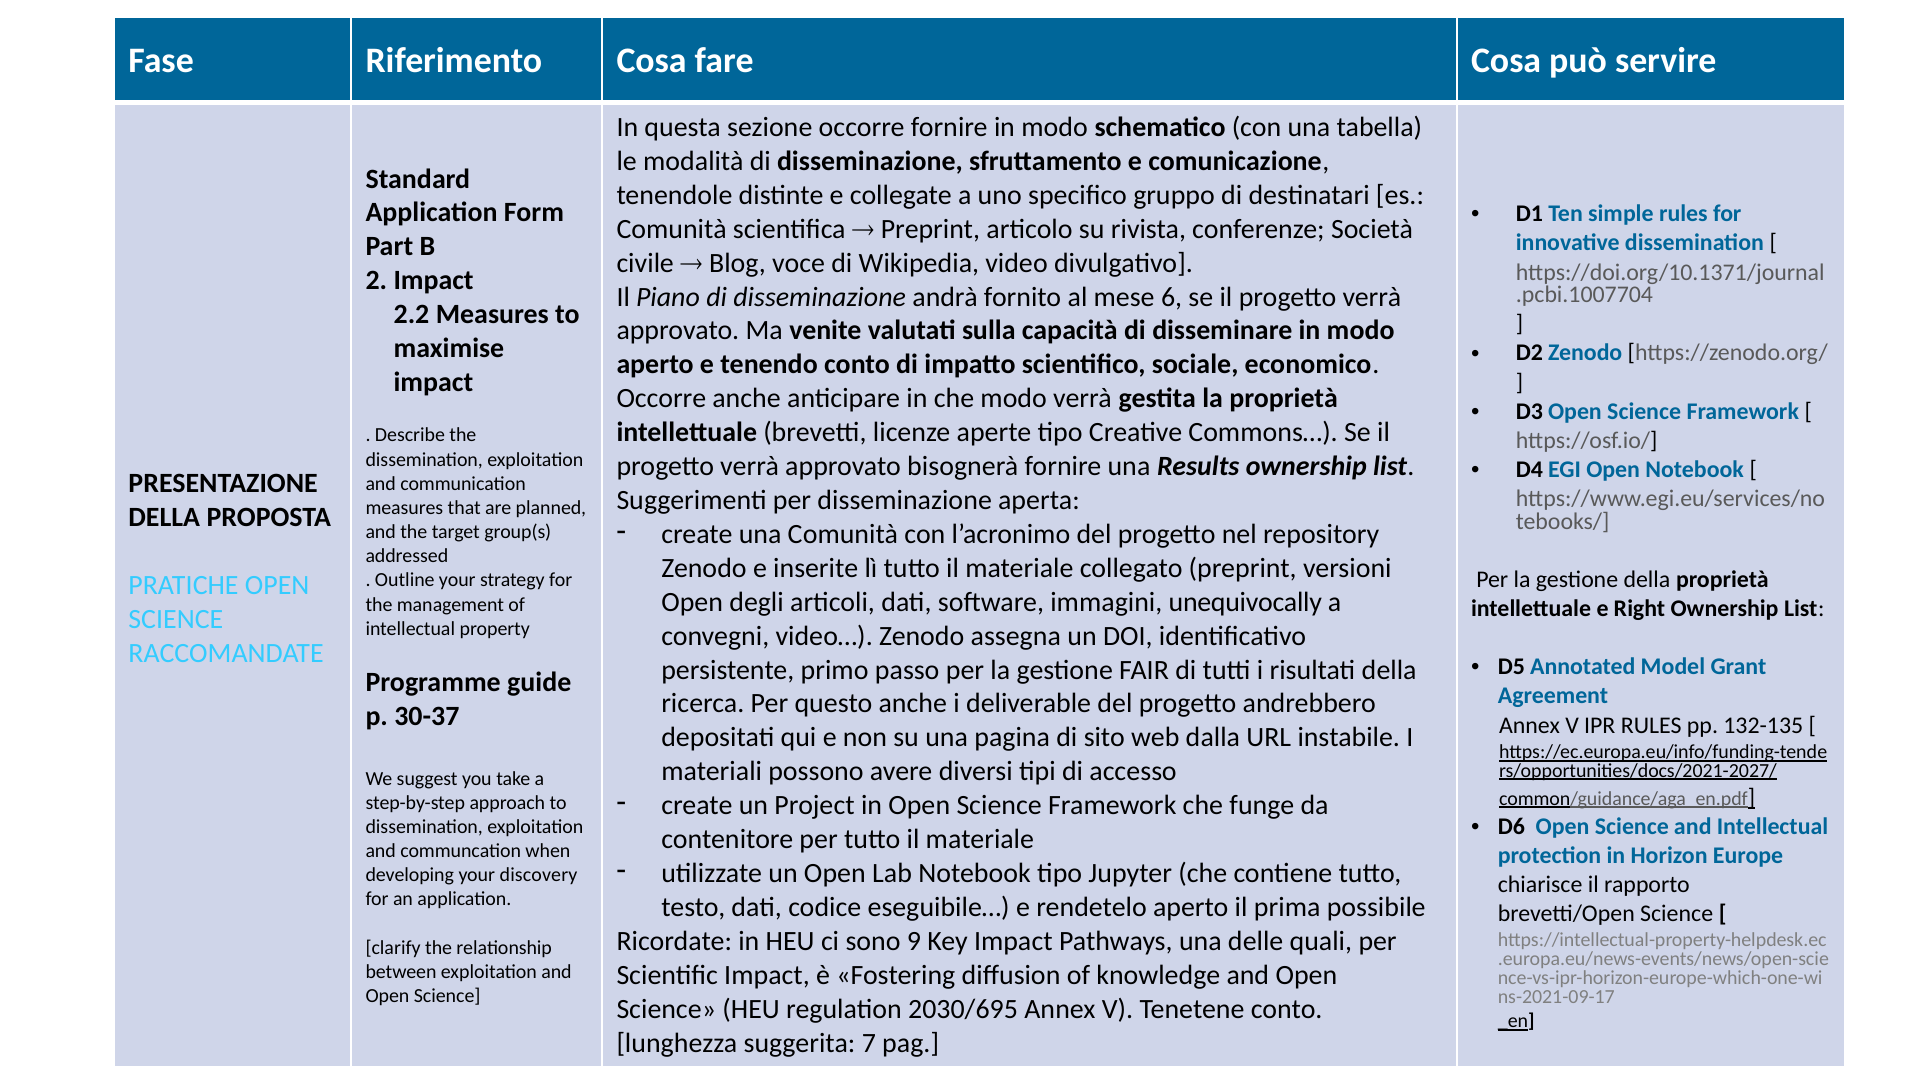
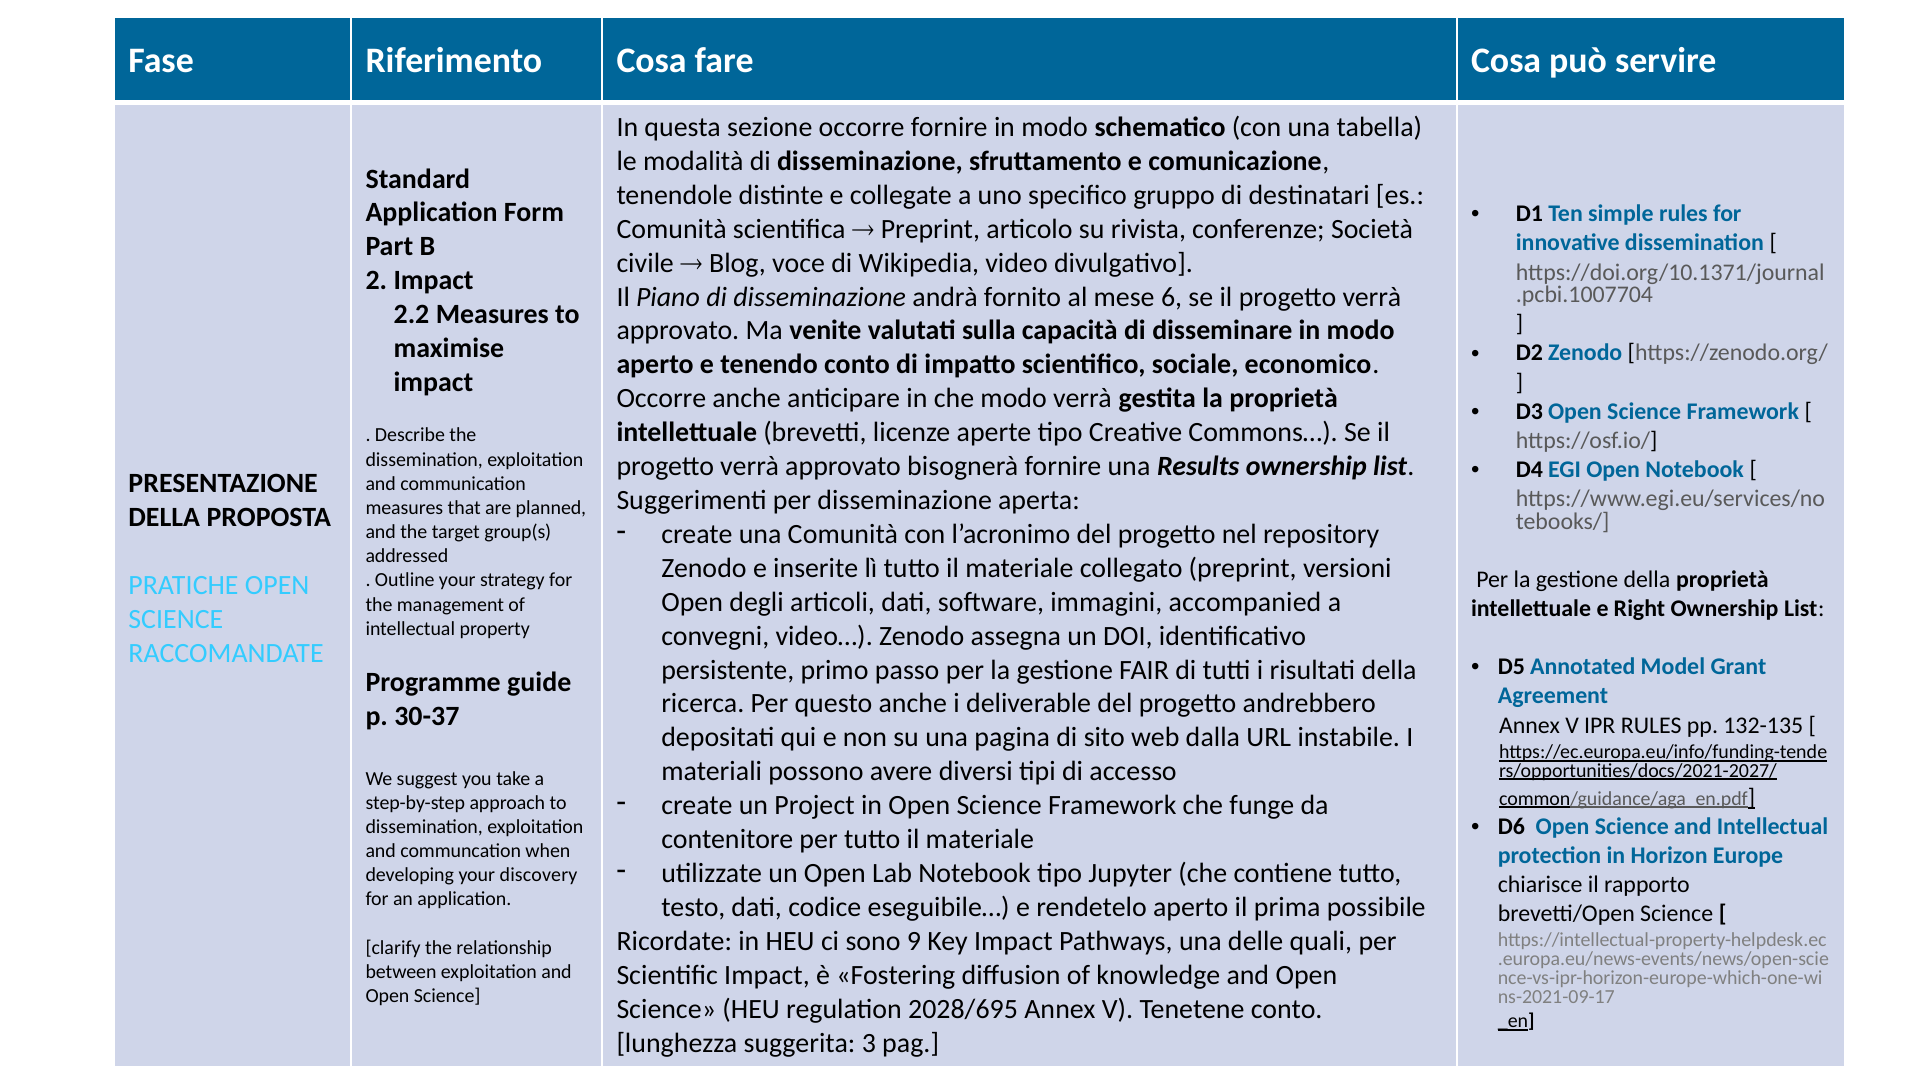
unequivocally: unequivocally -> accompanied (1245, 602)
2030/695: 2030/695 -> 2028/695 (963, 1009)
suggerita 7: 7 -> 3 (869, 1043)
